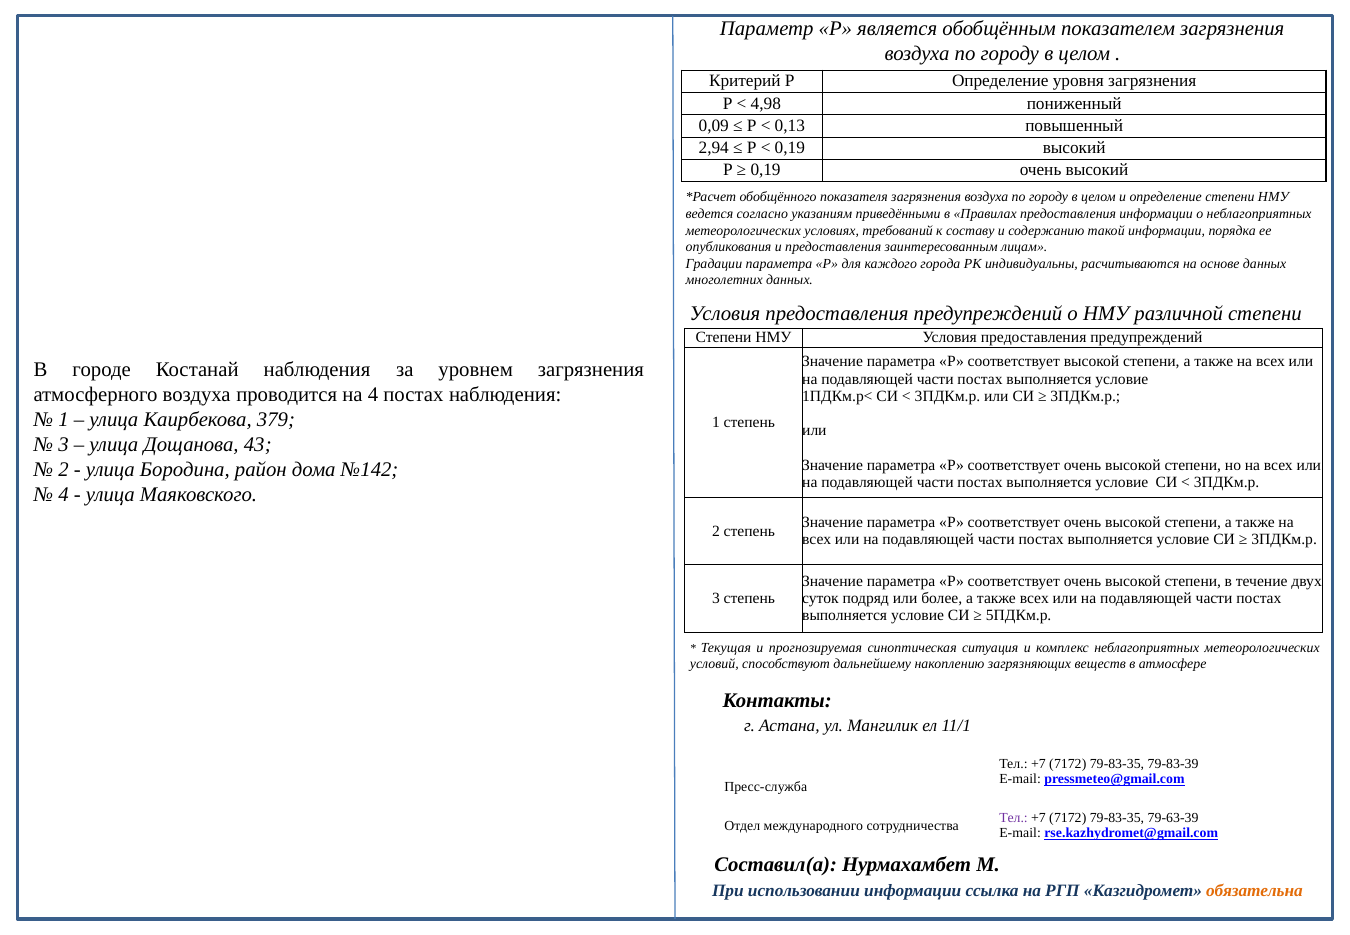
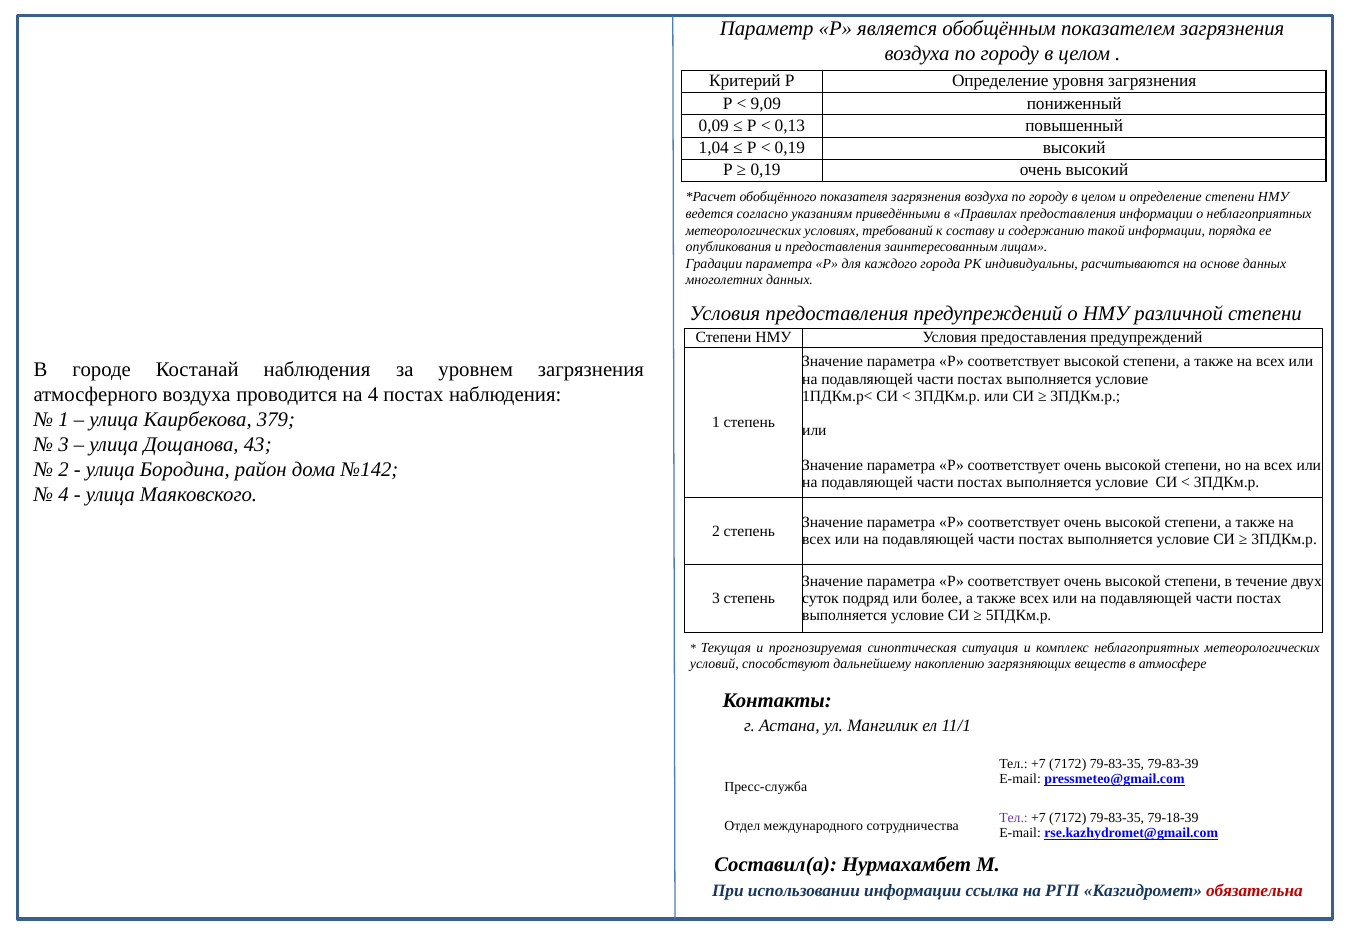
4,98: 4,98 -> 9,09 (766, 103)
2,94: 2,94 -> 1,04 (714, 148)
79-63-39: 79-63-39 -> 79-18-39 (1173, 817)
обязательна colour: orange -> red (1254, 890)
